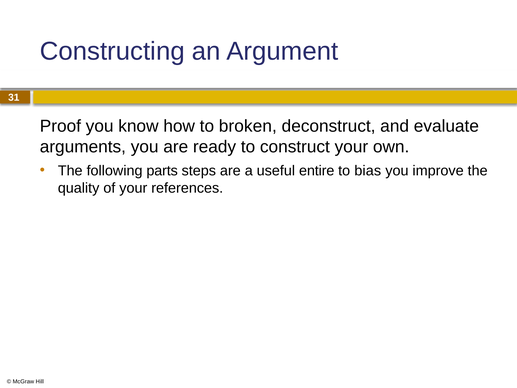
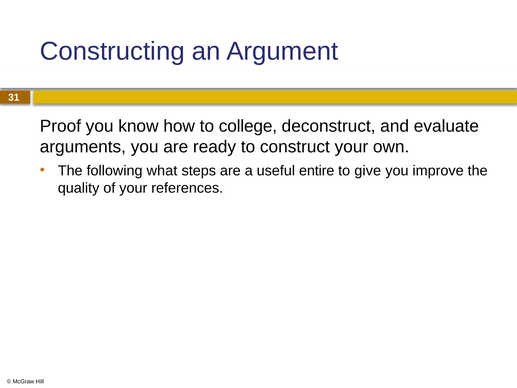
broken: broken -> college (248, 126)
parts: parts -> what (162, 171)
bias: bias -> give (368, 171)
